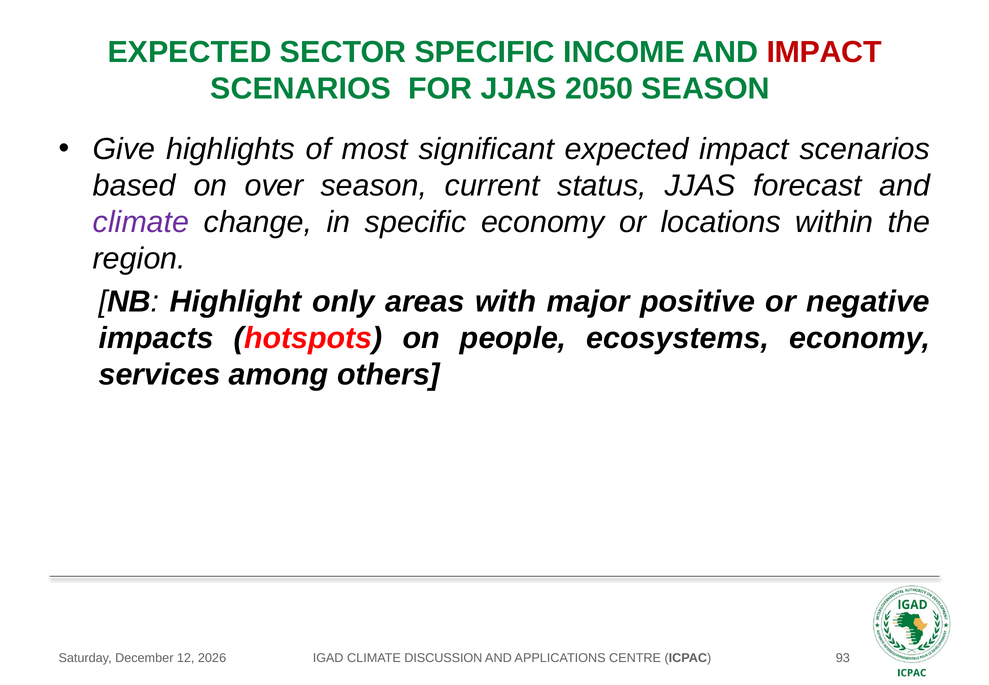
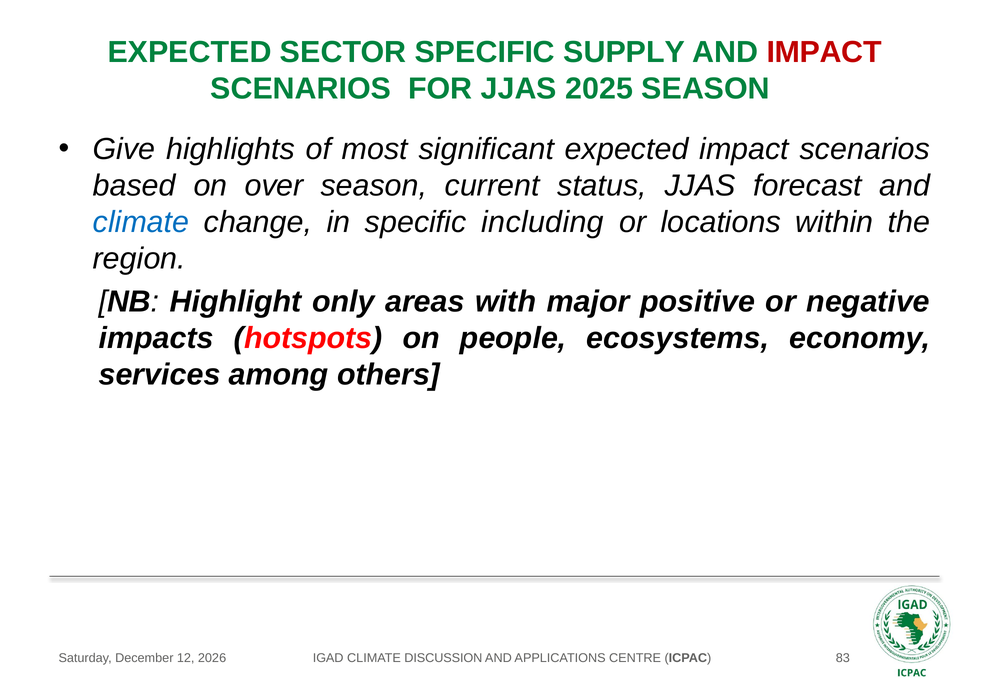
INCOME: INCOME -> SUPPLY (624, 52)
2050: 2050 -> 2025 (599, 89)
climate colour: purple -> blue (141, 222)
specific economy: economy -> including (543, 222)
93: 93 -> 83 (843, 658)
